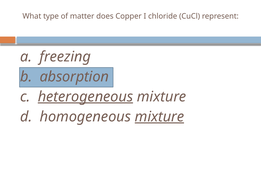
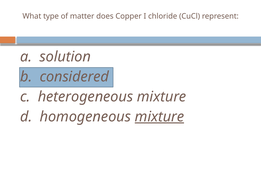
freezing: freezing -> solution (65, 57)
absorption: absorption -> considered (74, 77)
heterogeneous underline: present -> none (85, 97)
